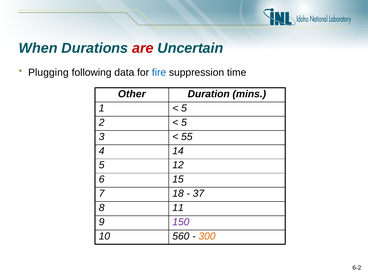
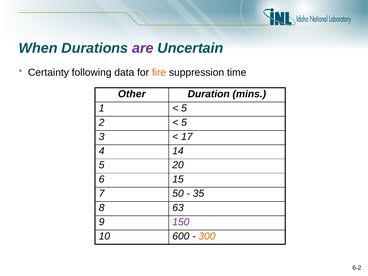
are colour: red -> purple (143, 48)
Plugging: Plugging -> Certainty (48, 72)
fire colour: blue -> orange (159, 72)
55: 55 -> 17 (187, 137)
12: 12 -> 20 (178, 165)
18: 18 -> 50 (178, 194)
37: 37 -> 35 (198, 194)
11: 11 -> 63 (178, 208)
560: 560 -> 600 (181, 236)
